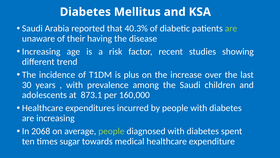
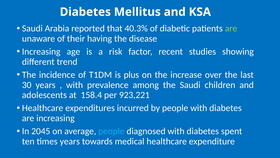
873.1: 873.1 -> 158.4 (91, 95)
160,000: 160,000 -> 923,221 (134, 95)
2068: 2068 -> 2045 (41, 131)
people colour: light green -> light blue (111, 131)
times sugar: sugar -> years (70, 141)
